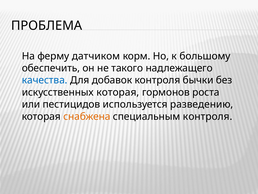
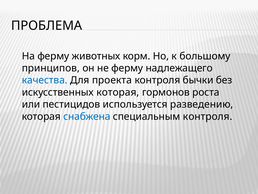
датчиком: датчиком -> животных (96, 56)
обеспечить: обеспечить -> принципов (51, 68)
не такого: такого -> ферму (127, 68)
добавок: добавок -> проекта (112, 80)
снабжена colour: orange -> blue (87, 116)
